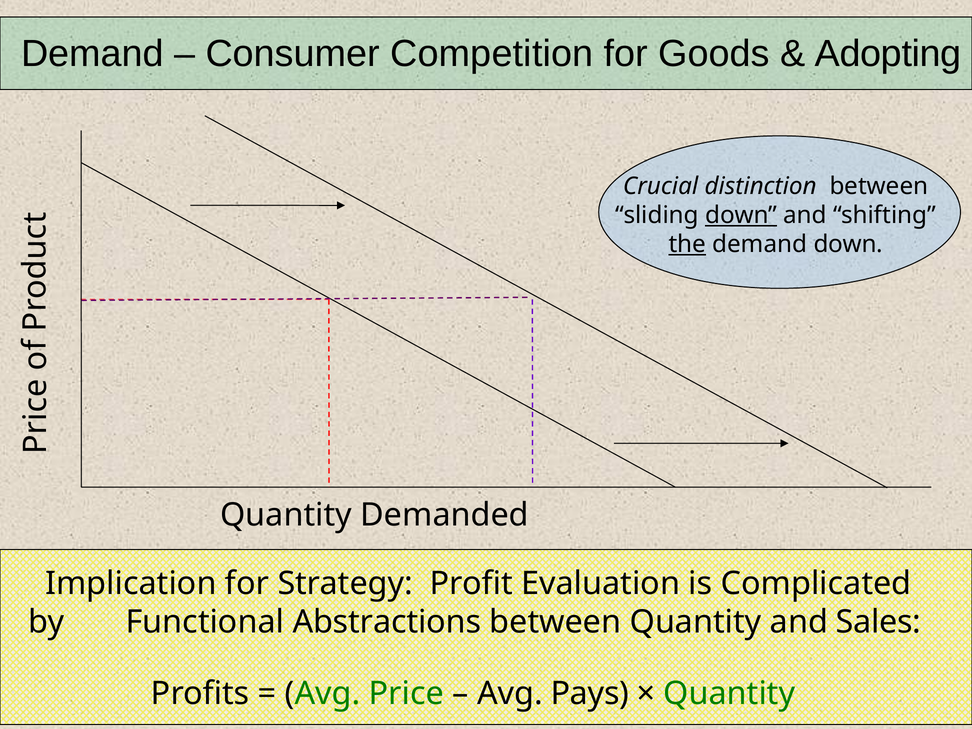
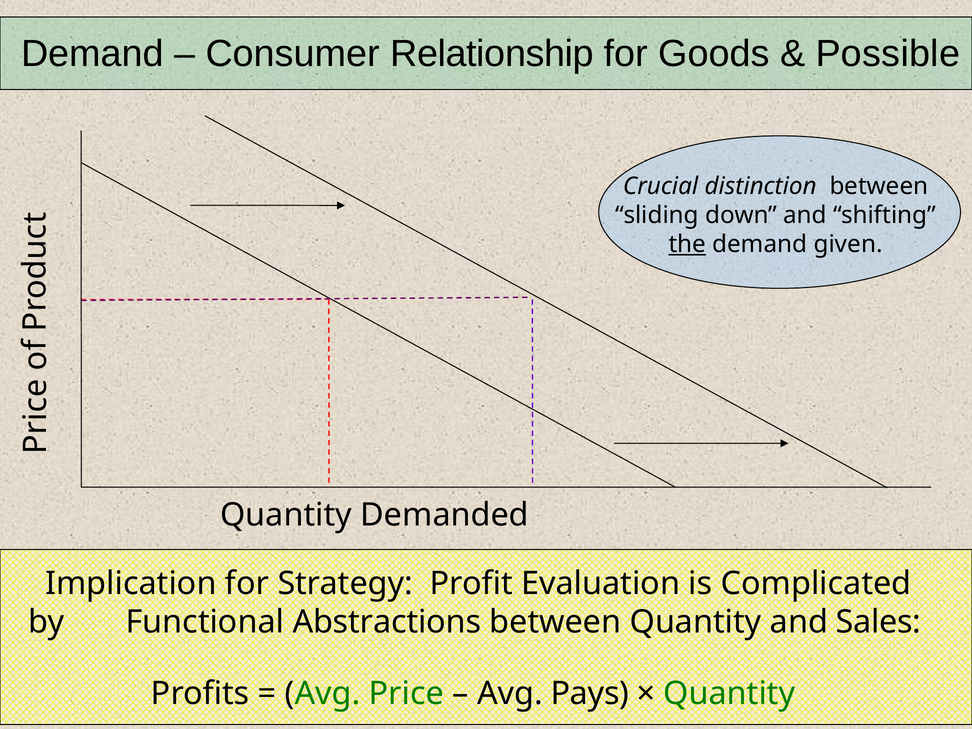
Competition: Competition -> Relationship (492, 54)
Adopting: Adopting -> Possible (888, 54)
down underline: present -> none (741, 215)
demand down: down -> given (848, 244)
